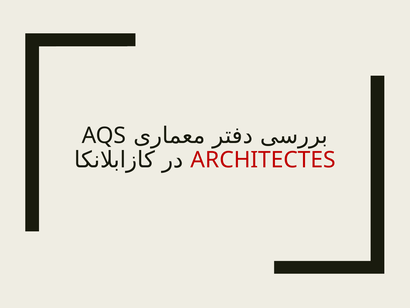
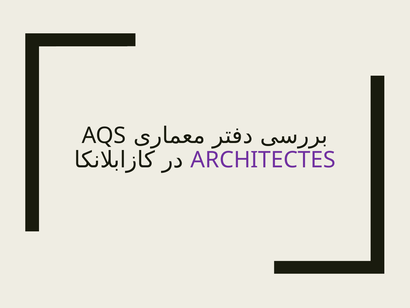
ARCHITECTES colour: red -> purple (263, 160)
